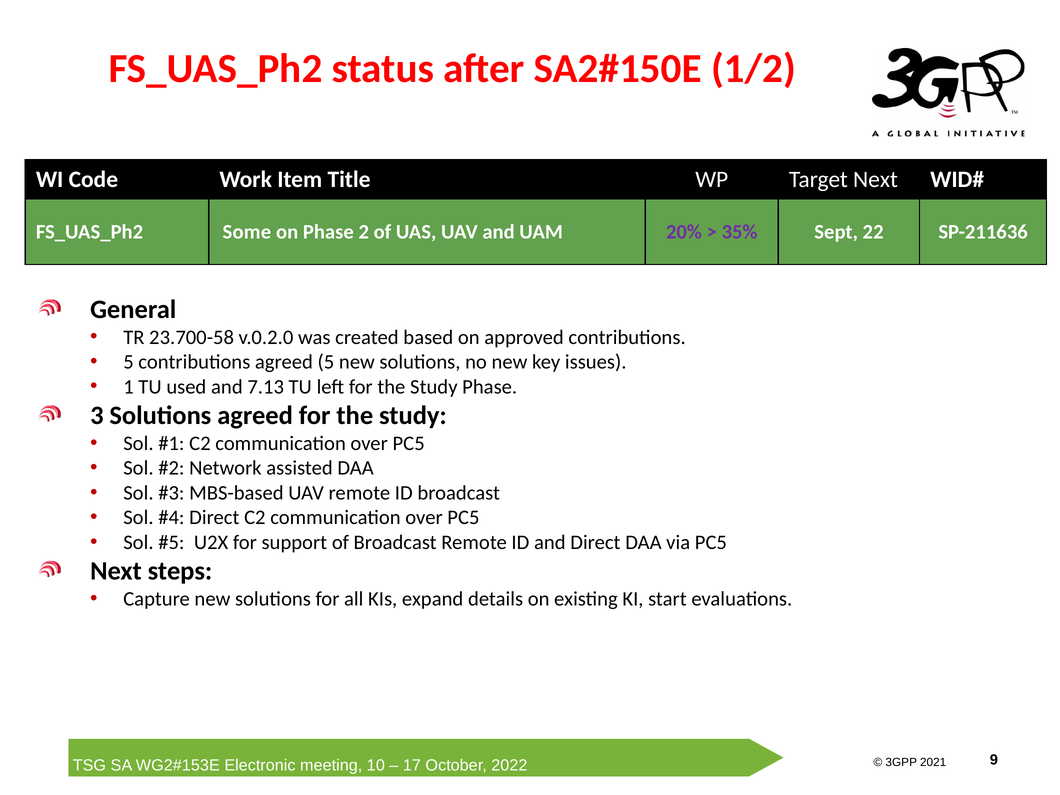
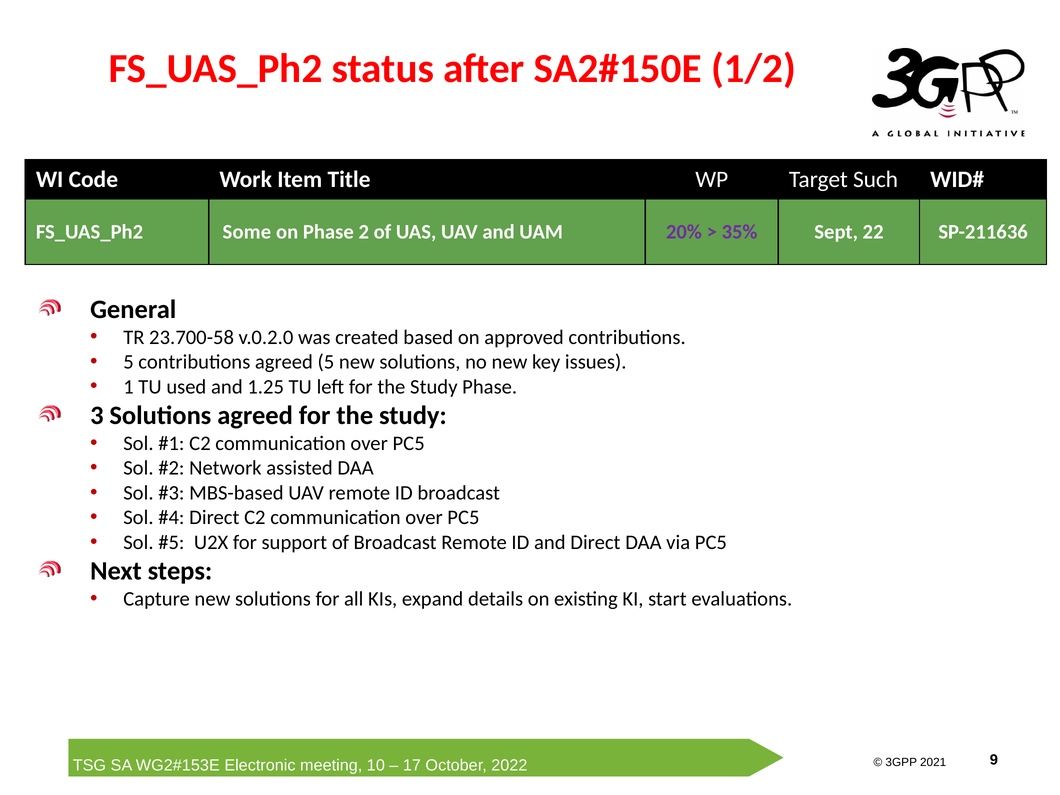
Target Next: Next -> Such (876, 180)
7.13: 7.13 -> 1.25 (266, 387)
